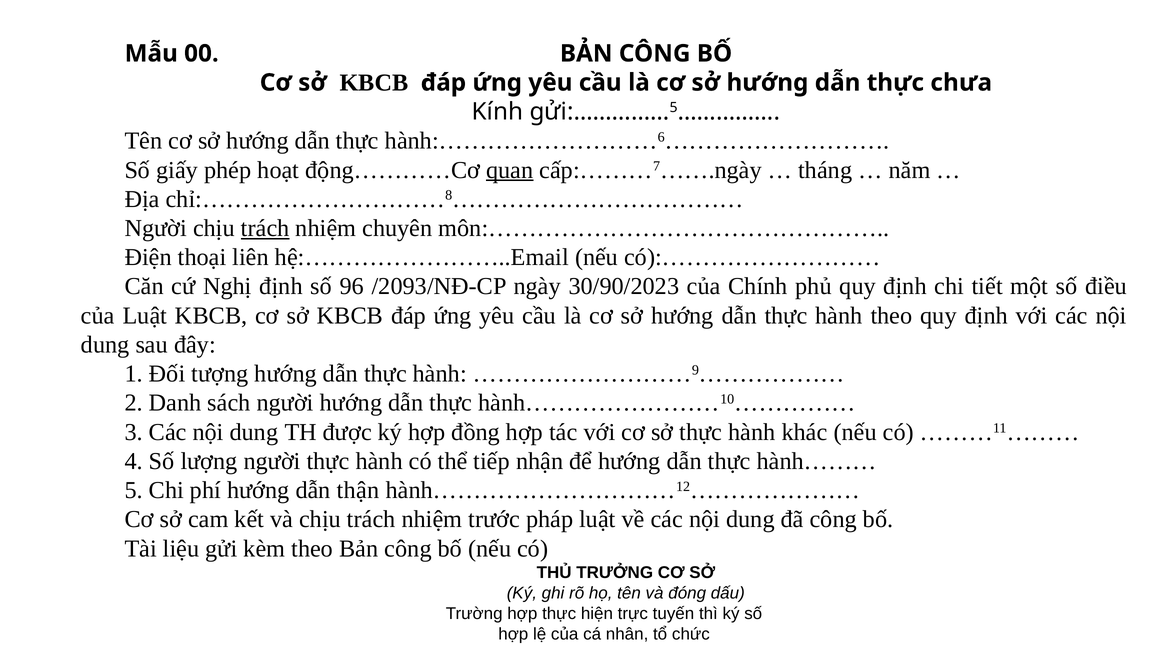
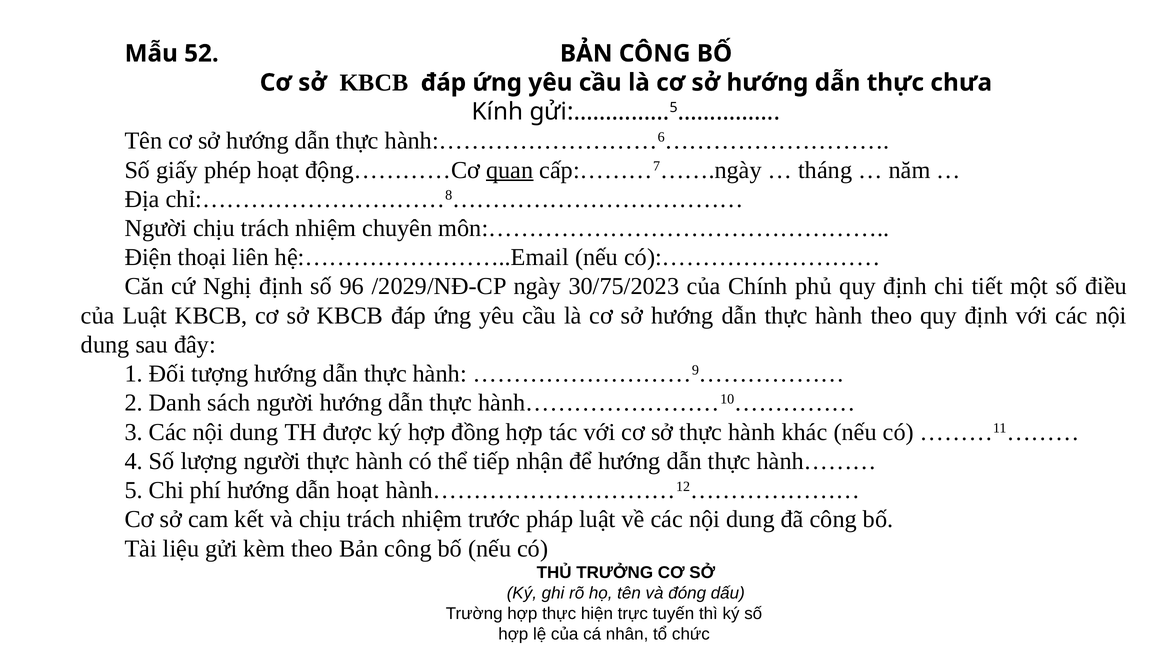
00: 00 -> 52 (201, 53)
trách underline: present -> none (265, 228)
/2093/NĐ-CP: /2093/NĐ-CP -> /2029/NĐ-CP (439, 286)
30/90/2023: 30/90/2023 -> 30/75/2023 (624, 286)
dẫn thận: thận -> hoạt (358, 490)
